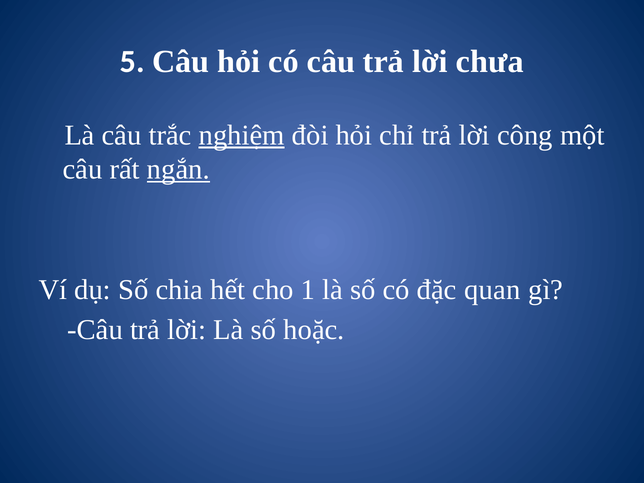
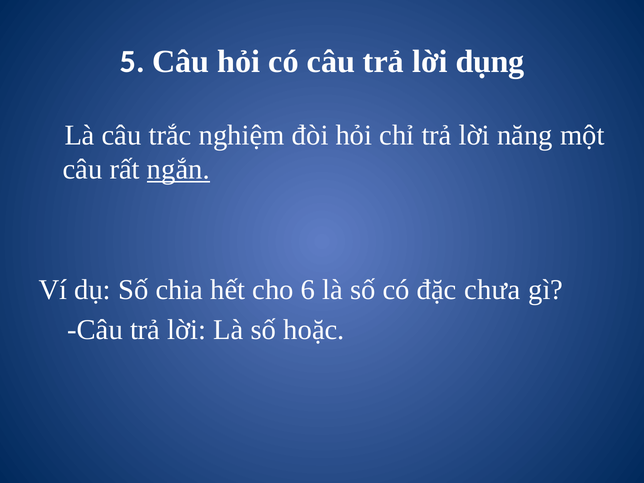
chưa: chưa -> dụng (490, 62)
nghiệm underline: present -> none (242, 135)
công: công -> năng (525, 135)
1: 1 -> 6 (308, 290)
quan: quan -> chưa (492, 290)
